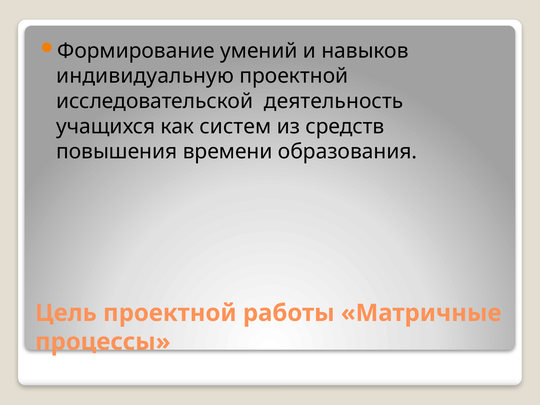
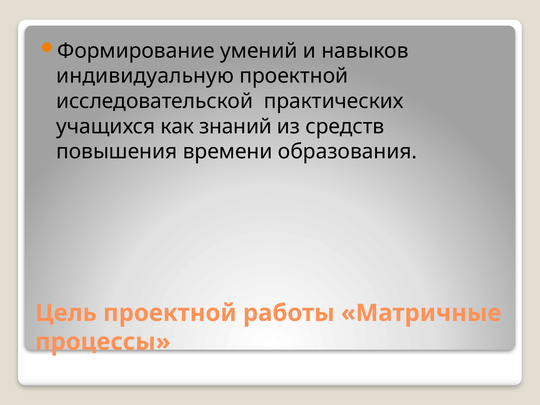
деятельность: деятельность -> практических (334, 101)
систем: систем -> знаний (236, 126)
